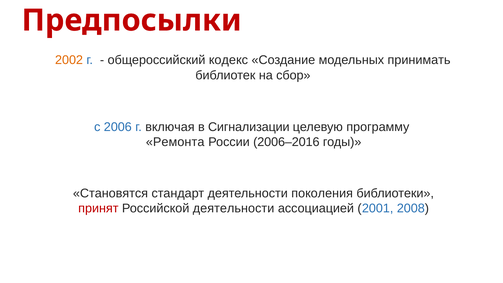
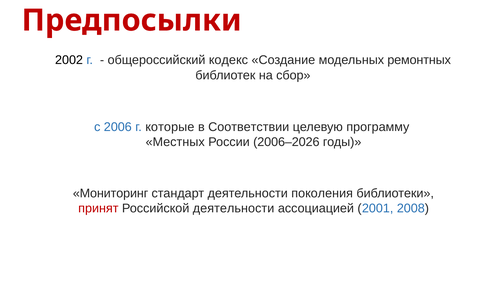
2002 colour: orange -> black (69, 60)
принимать: принимать -> ремонтных (419, 60)
включая: включая -> которые (170, 127)
Сигнализации: Сигнализации -> Соответствии (249, 127)
Ремонта: Ремонта -> Местных (175, 142)
2006–2016: 2006–2016 -> 2006–2026 (286, 142)
Становятся: Становятся -> Мониторинг (111, 193)
